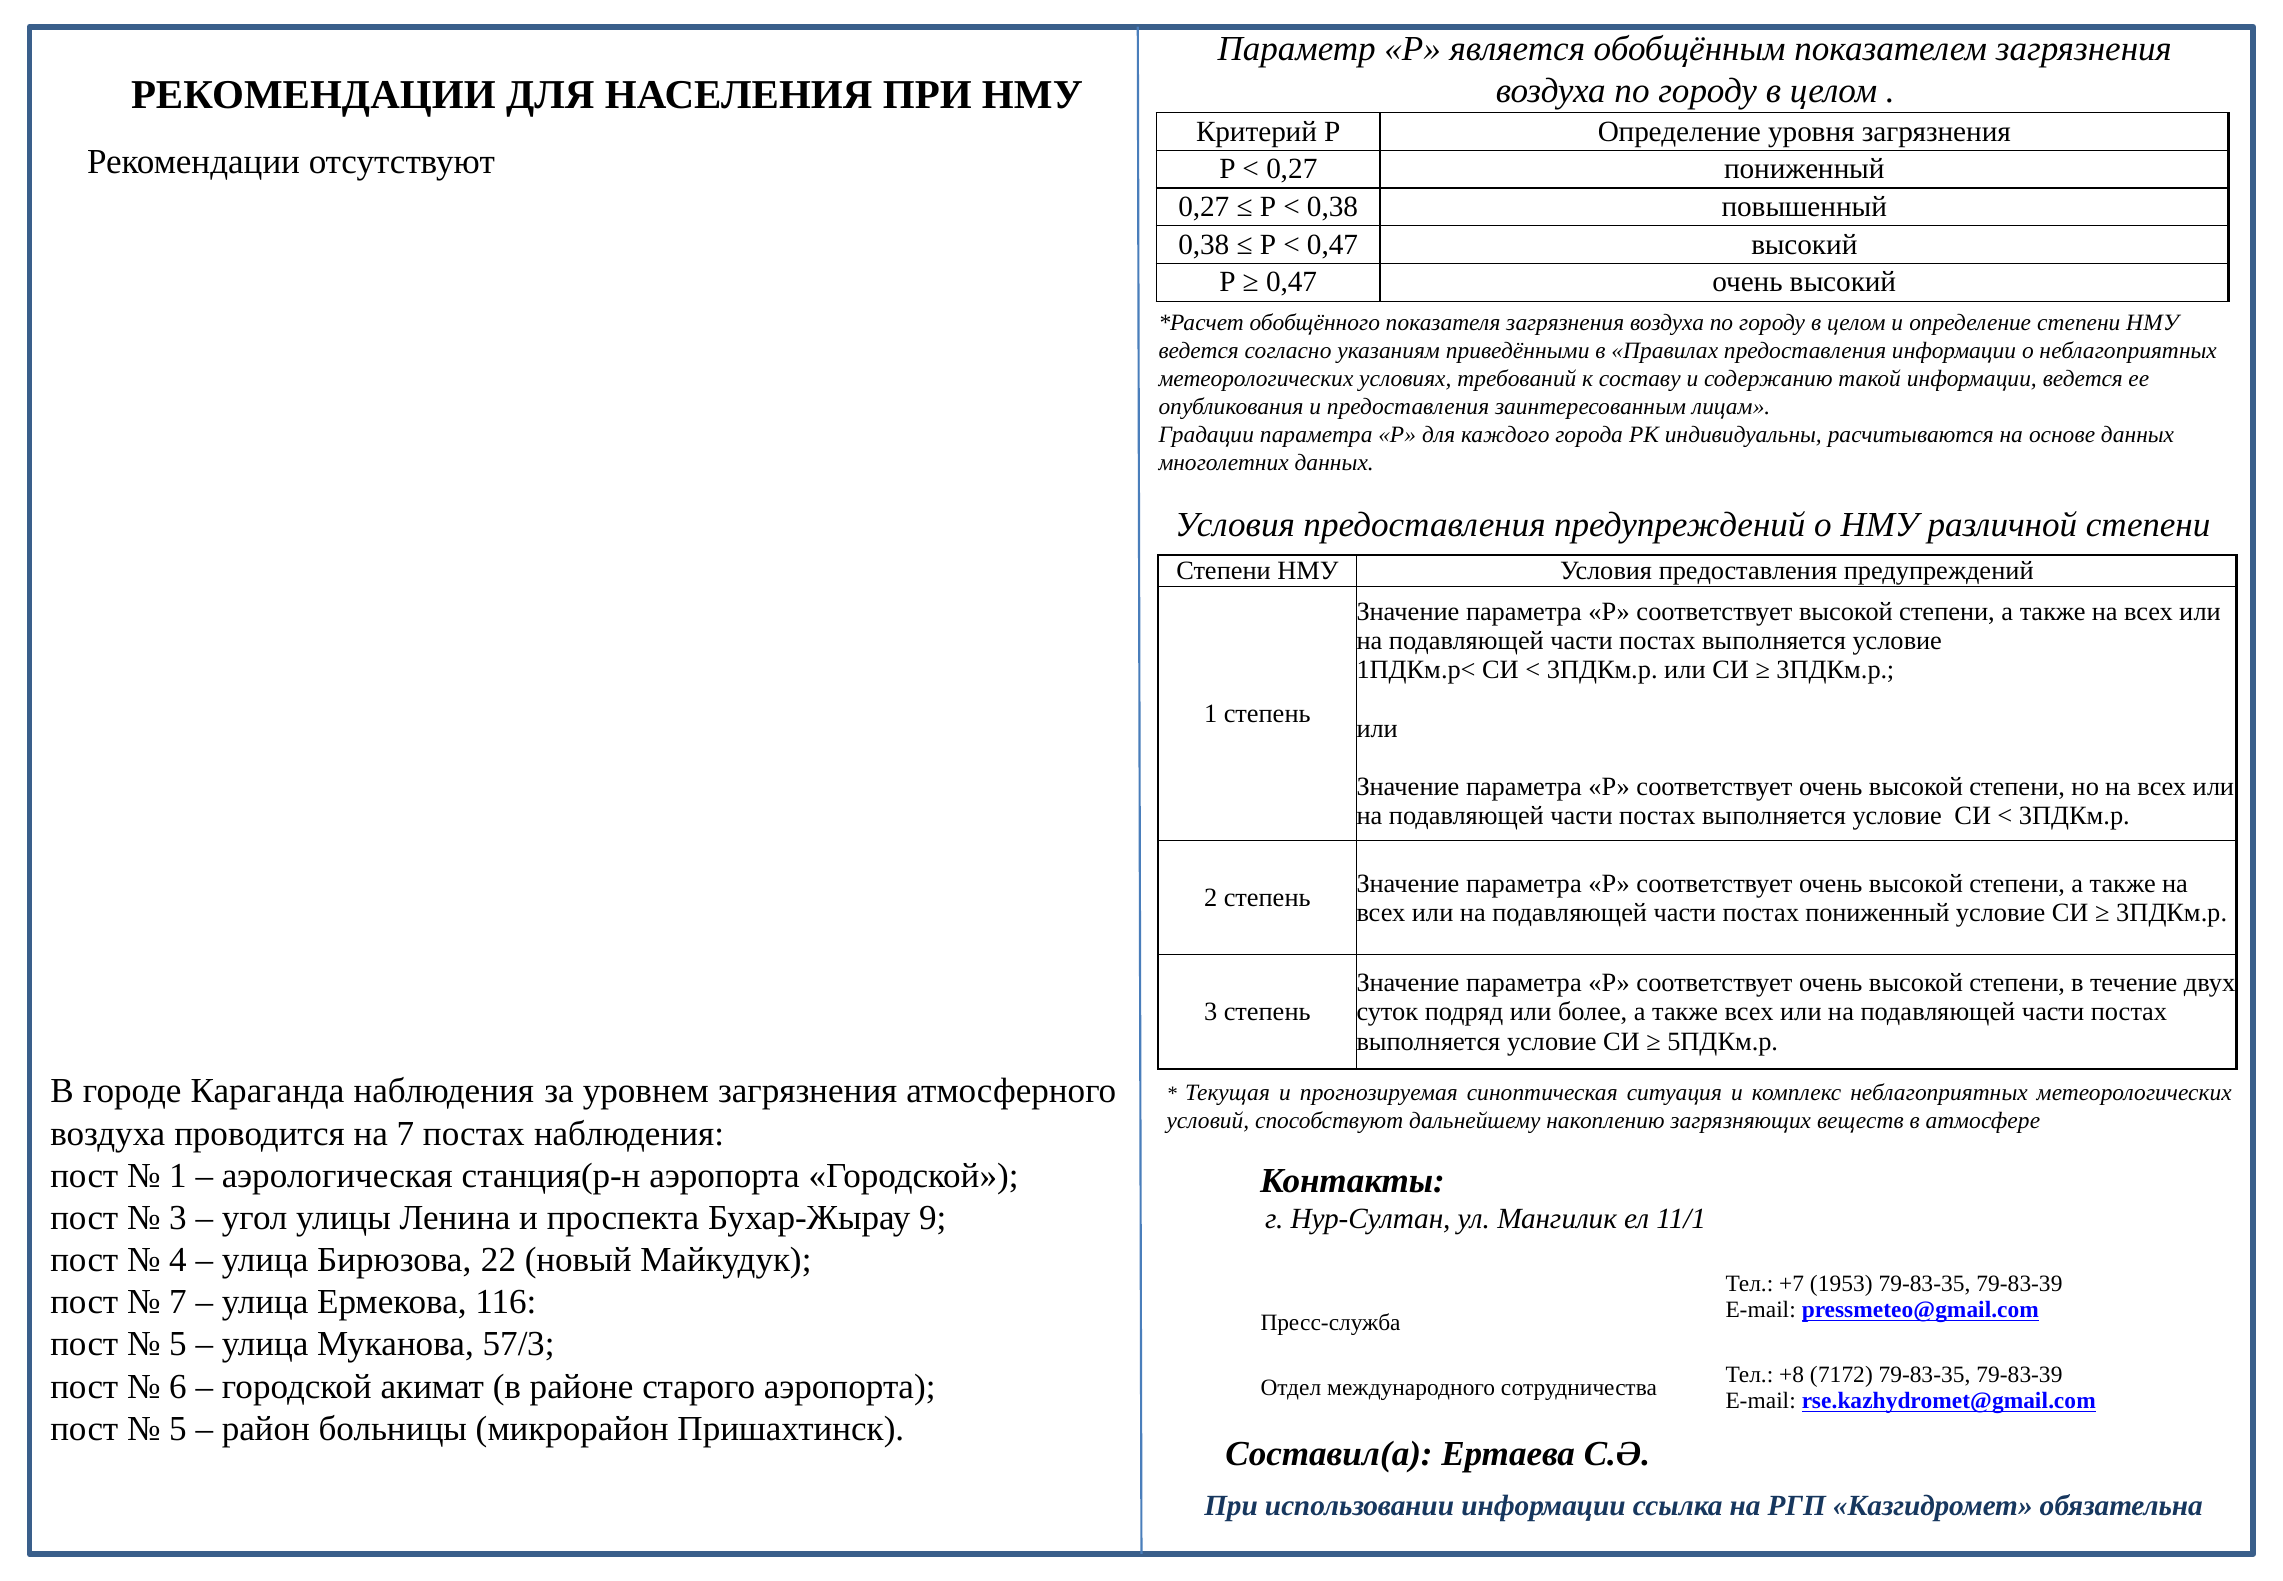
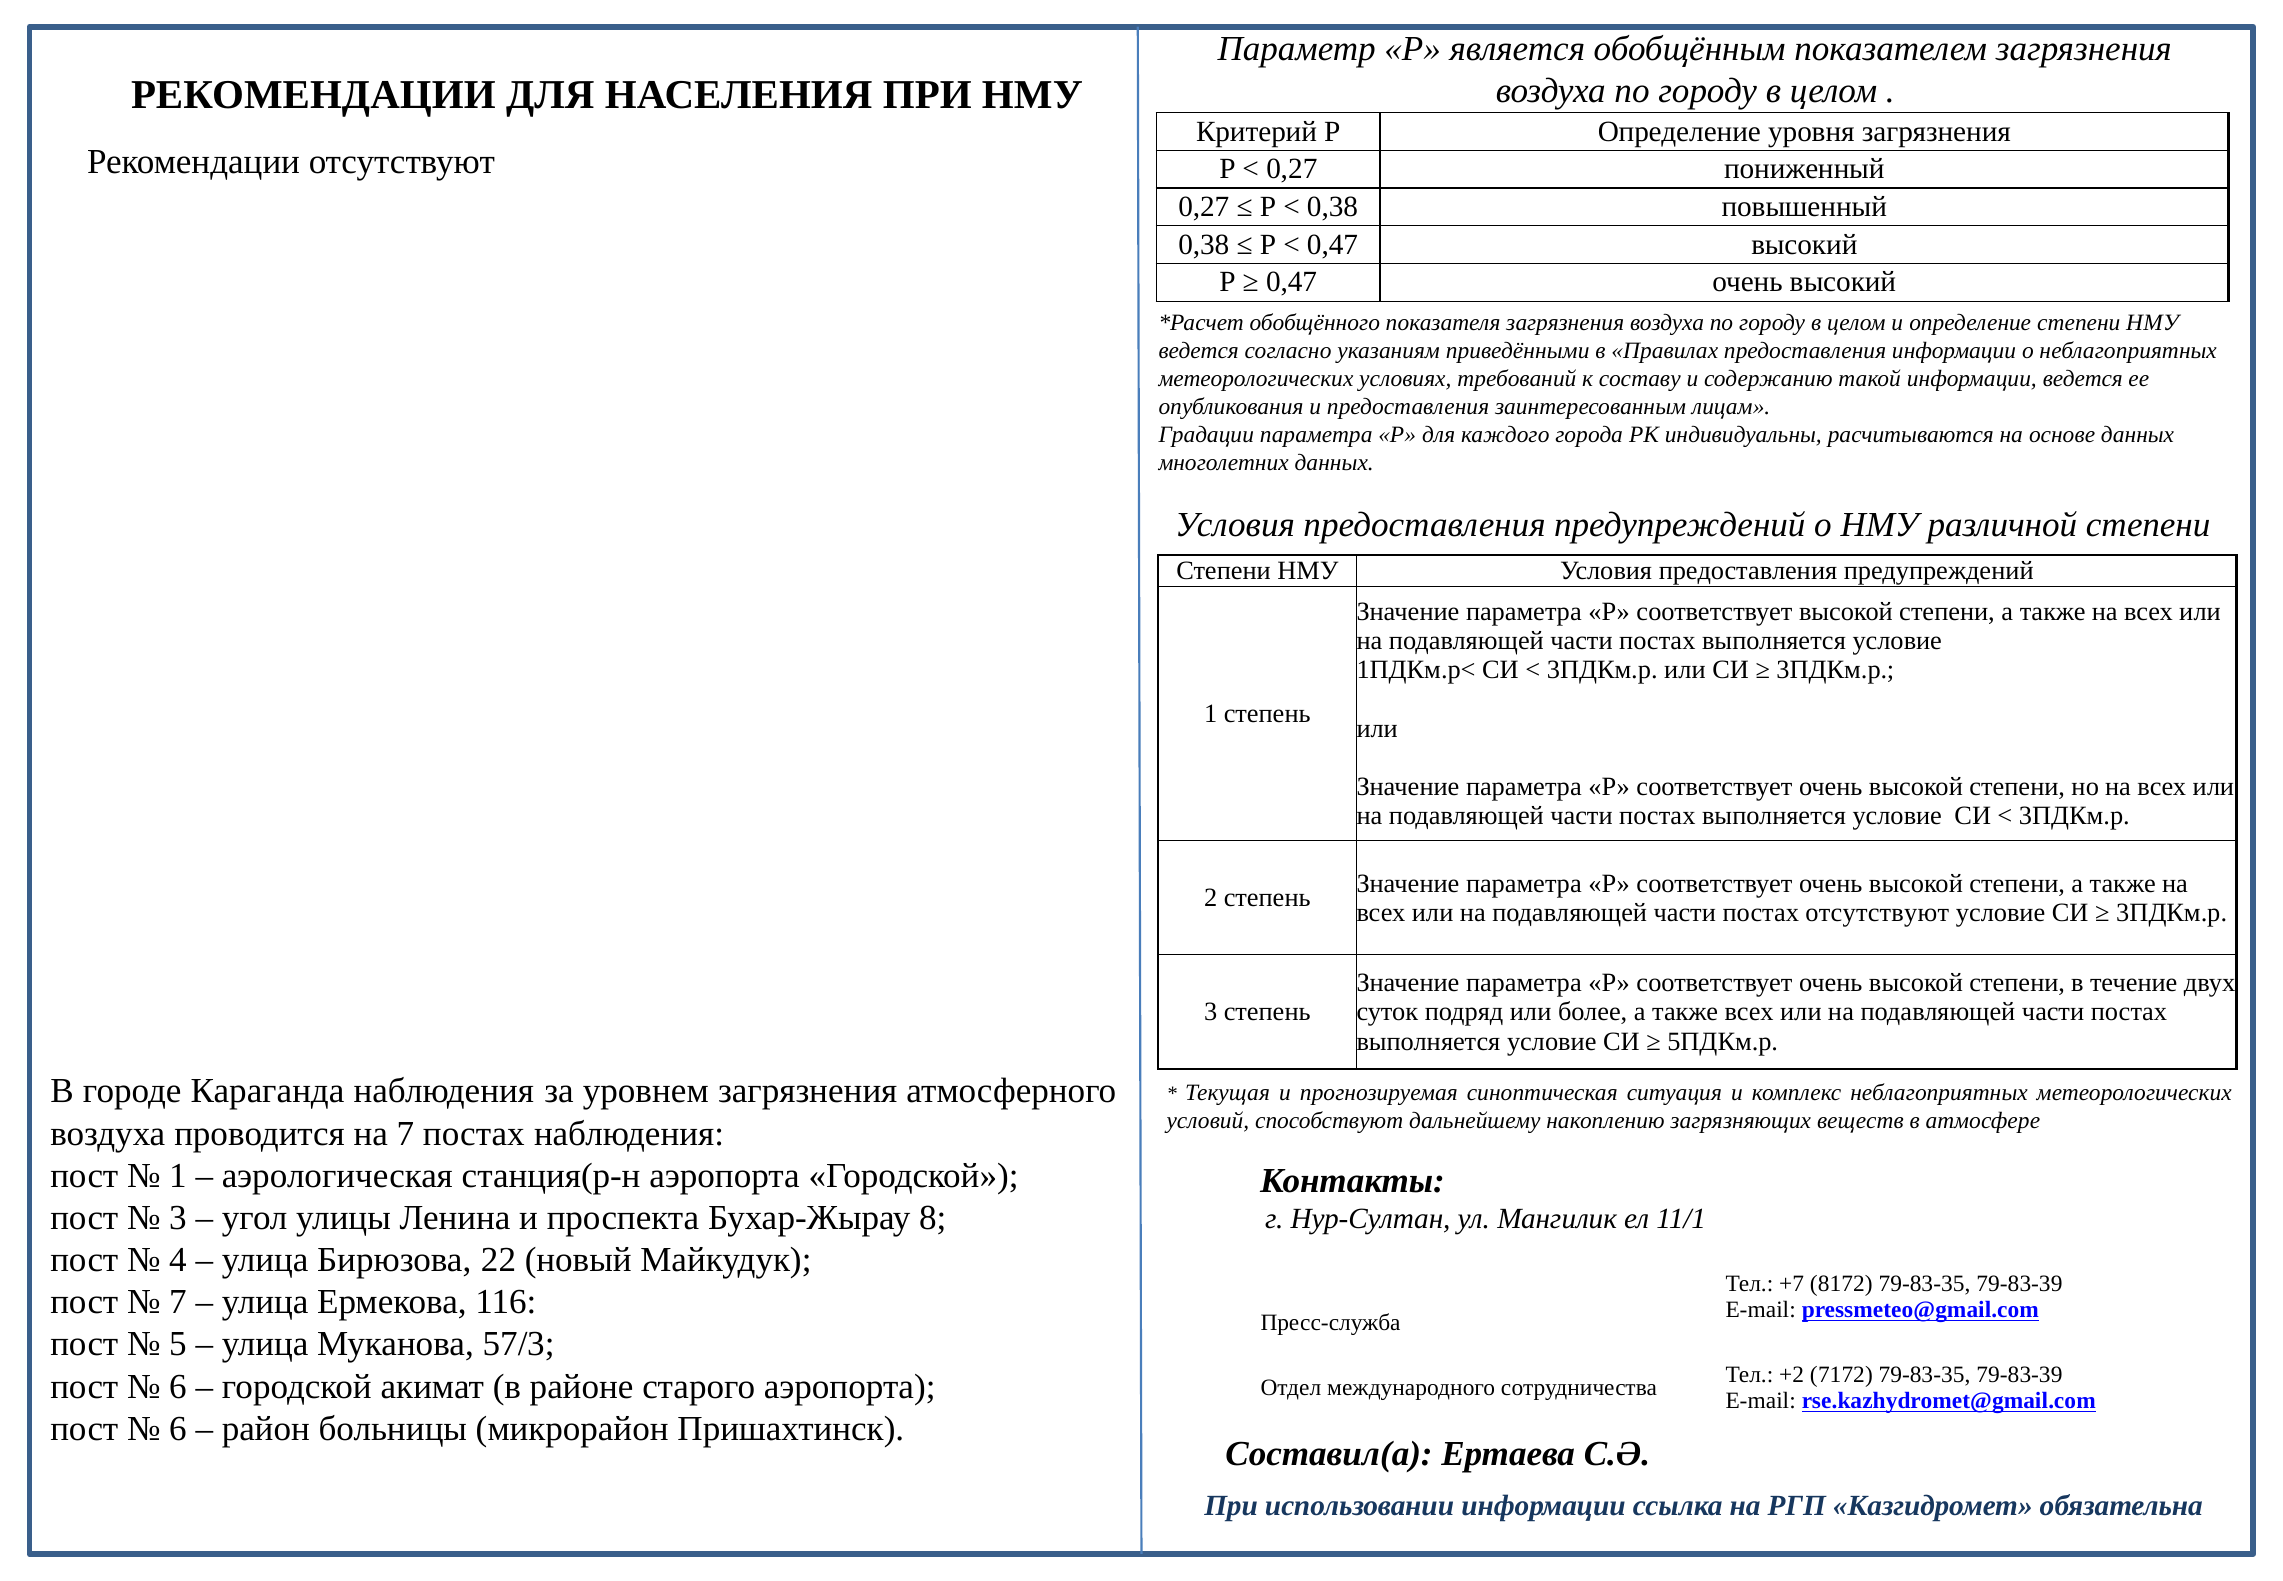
постах пониженный: пониженный -> отсутствуют (1877, 912)
9: 9 -> 8 (933, 1217)
1953: 1953 -> 8172 (1841, 1283)
+8: +8 -> +2 (1792, 1375)
5: 5 -> 6 (178, 1428)
